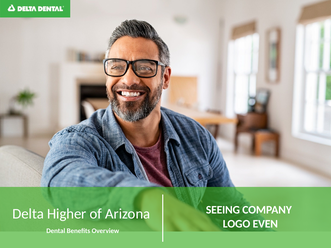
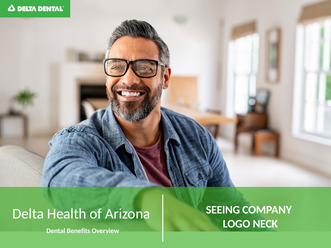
Higher: Higher -> Health (67, 214)
EVEN: EVEN -> NECK (265, 224)
